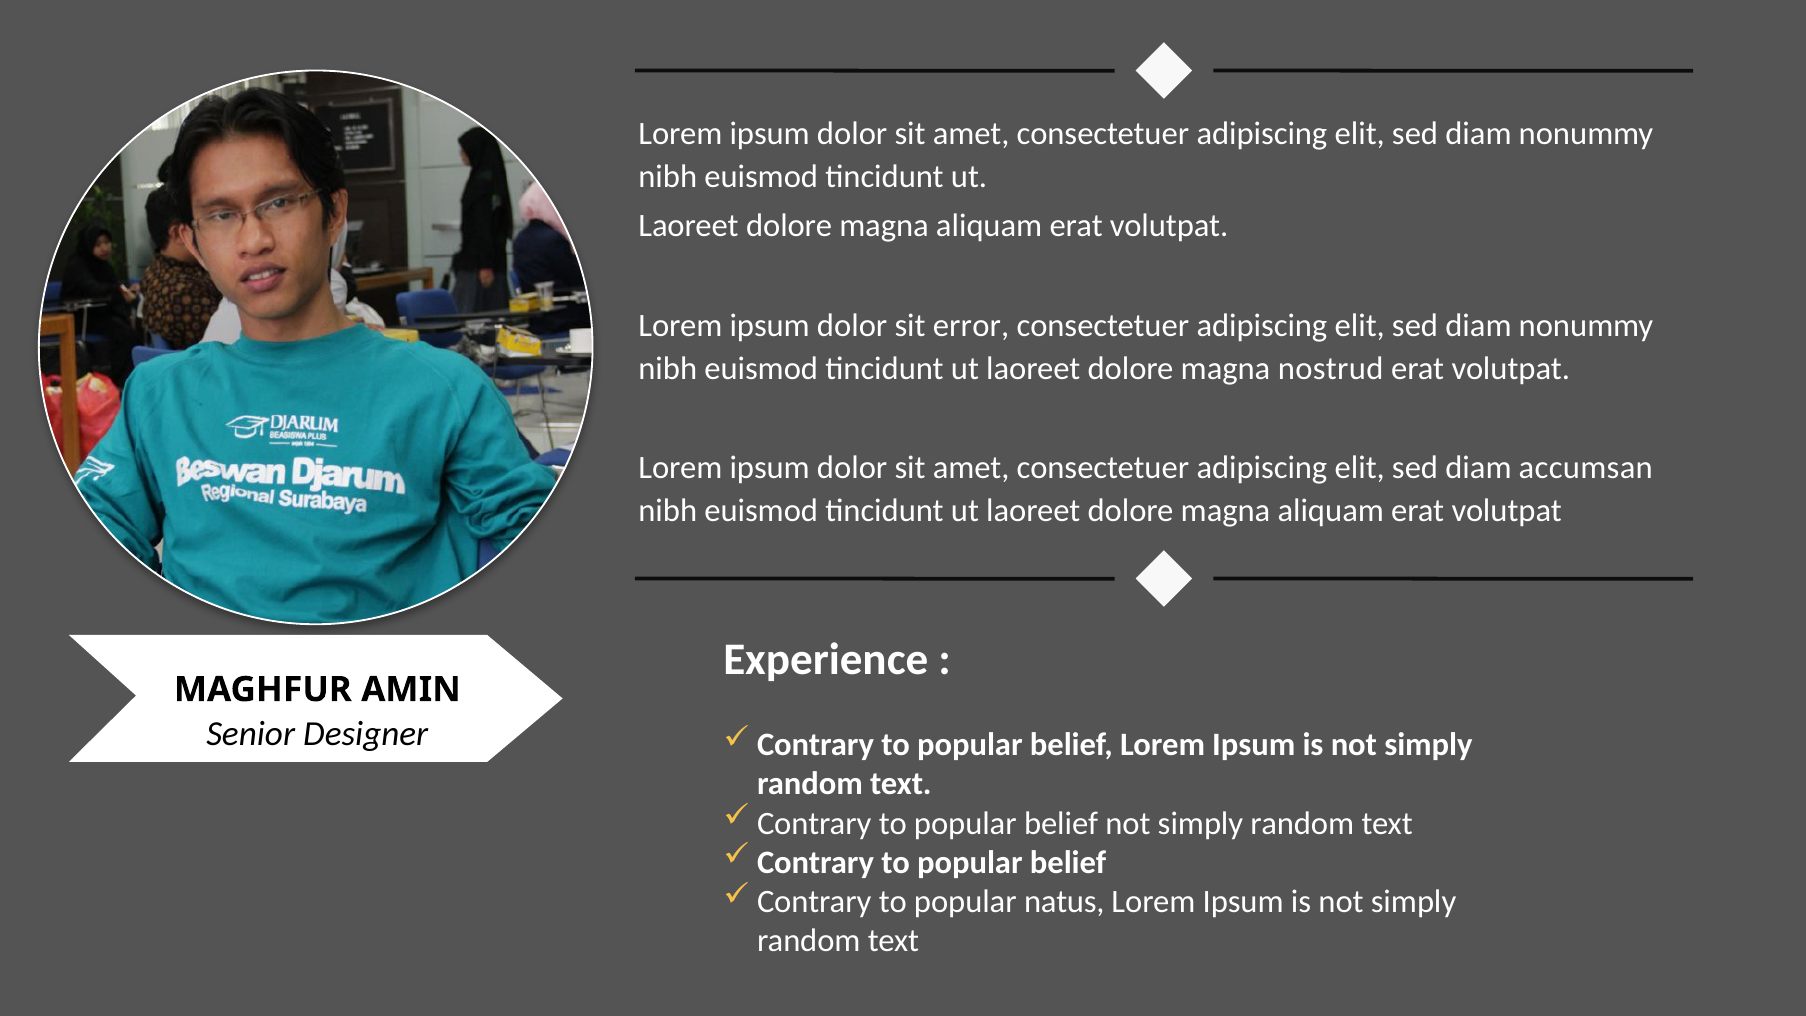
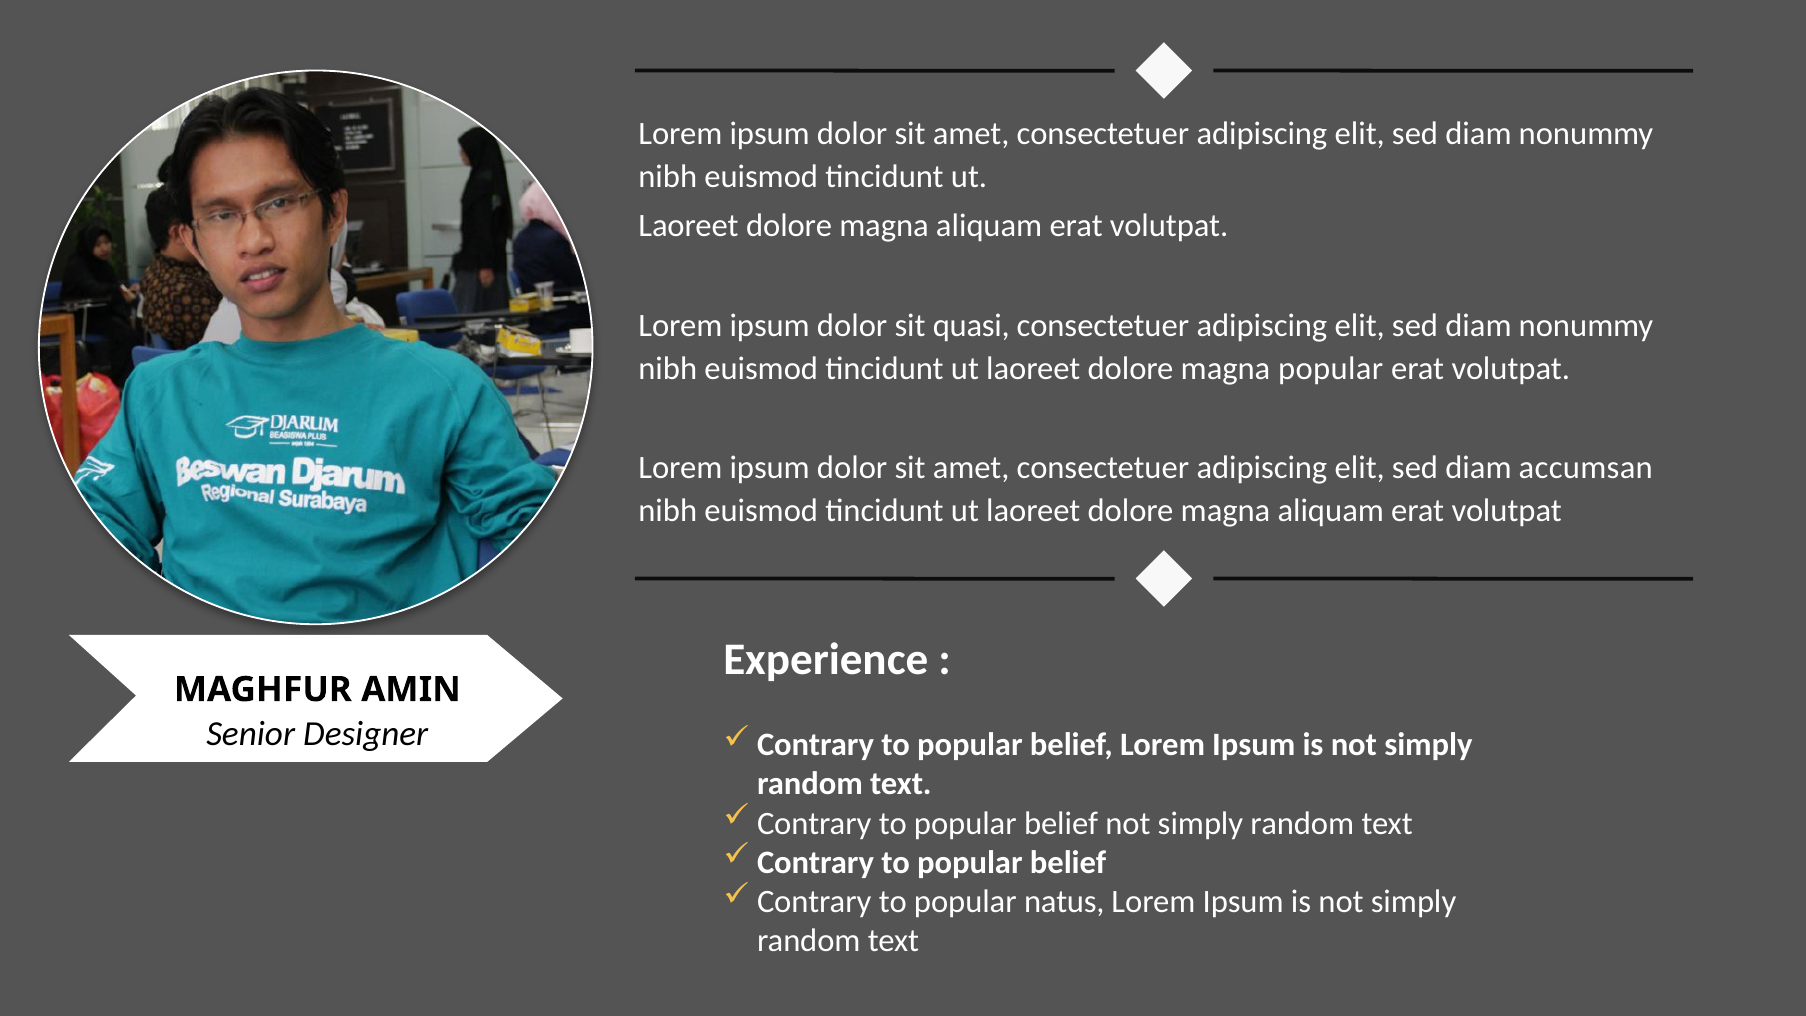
error: error -> quasi (971, 325)
magna nostrud: nostrud -> popular (1331, 368)
